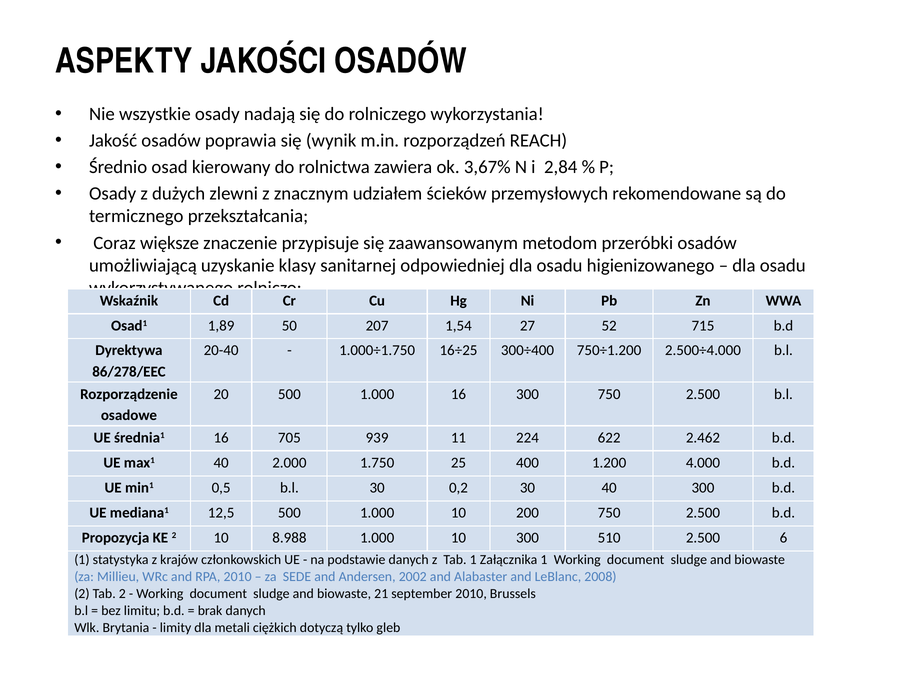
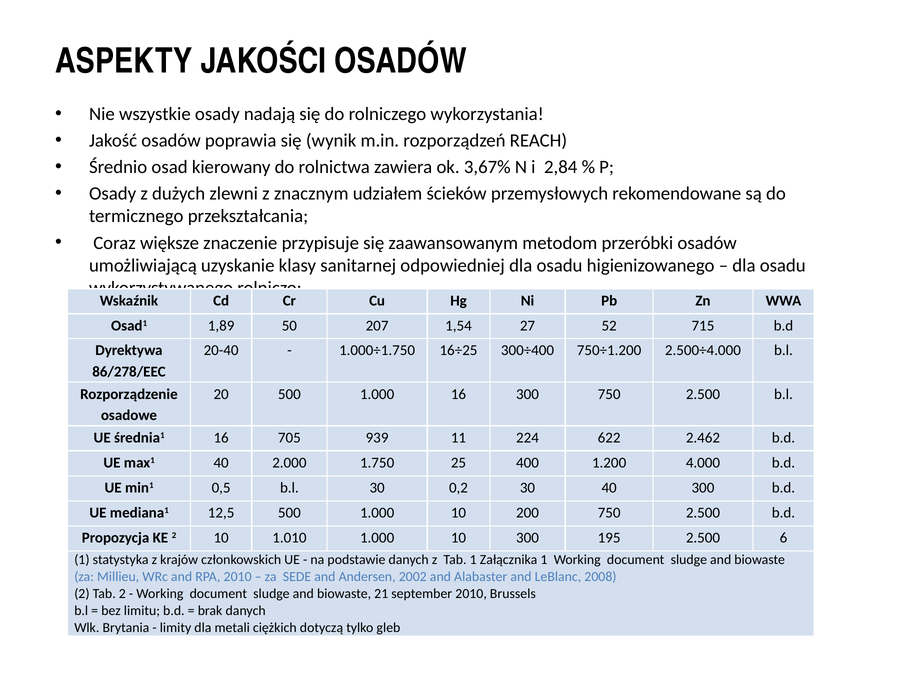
8.988: 8.988 -> 1.010 (289, 538)
510: 510 -> 195 (609, 538)
